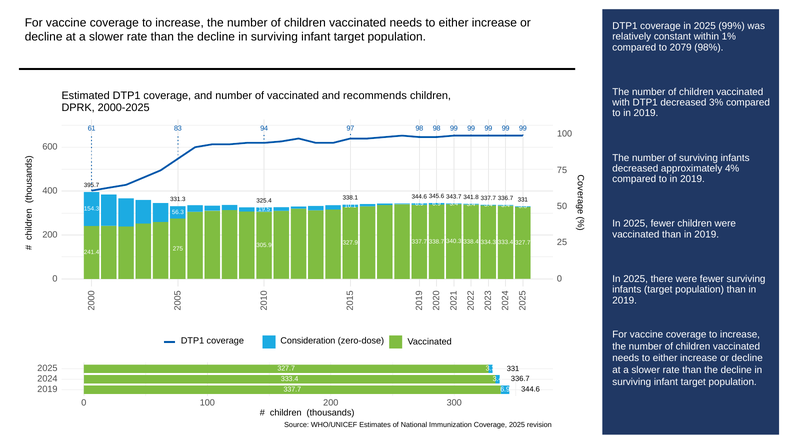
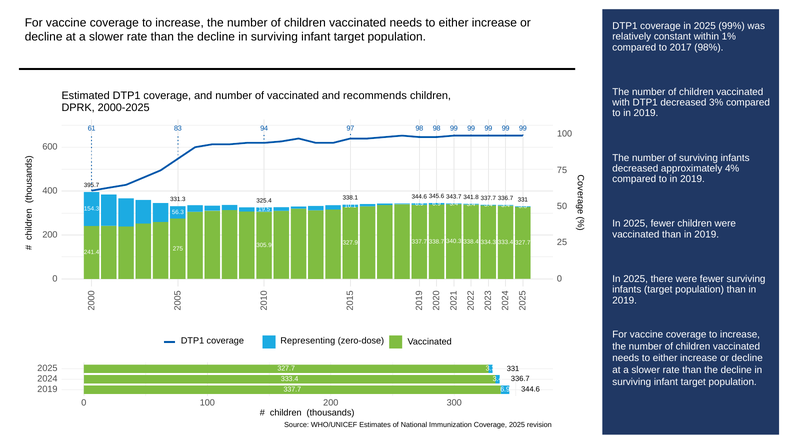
2079: 2079 -> 2017 (681, 47)
Consideration: Consideration -> Representing (308, 340)
